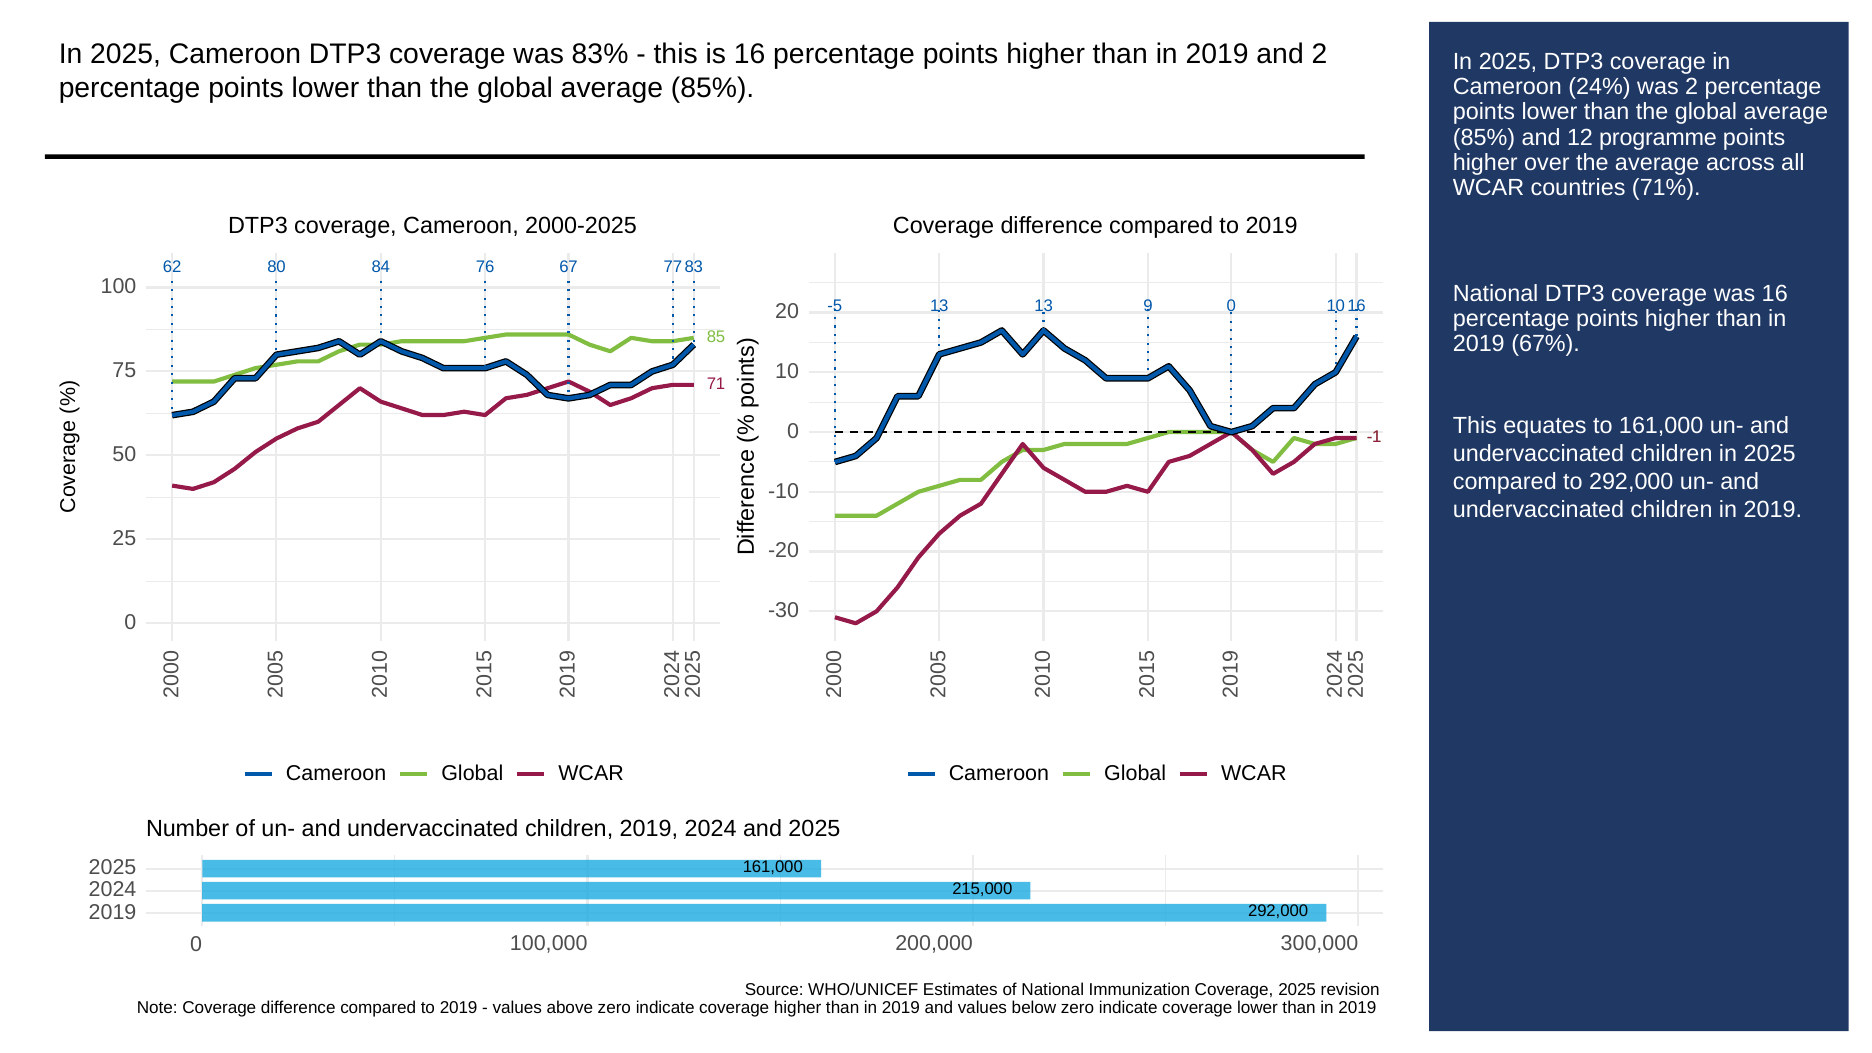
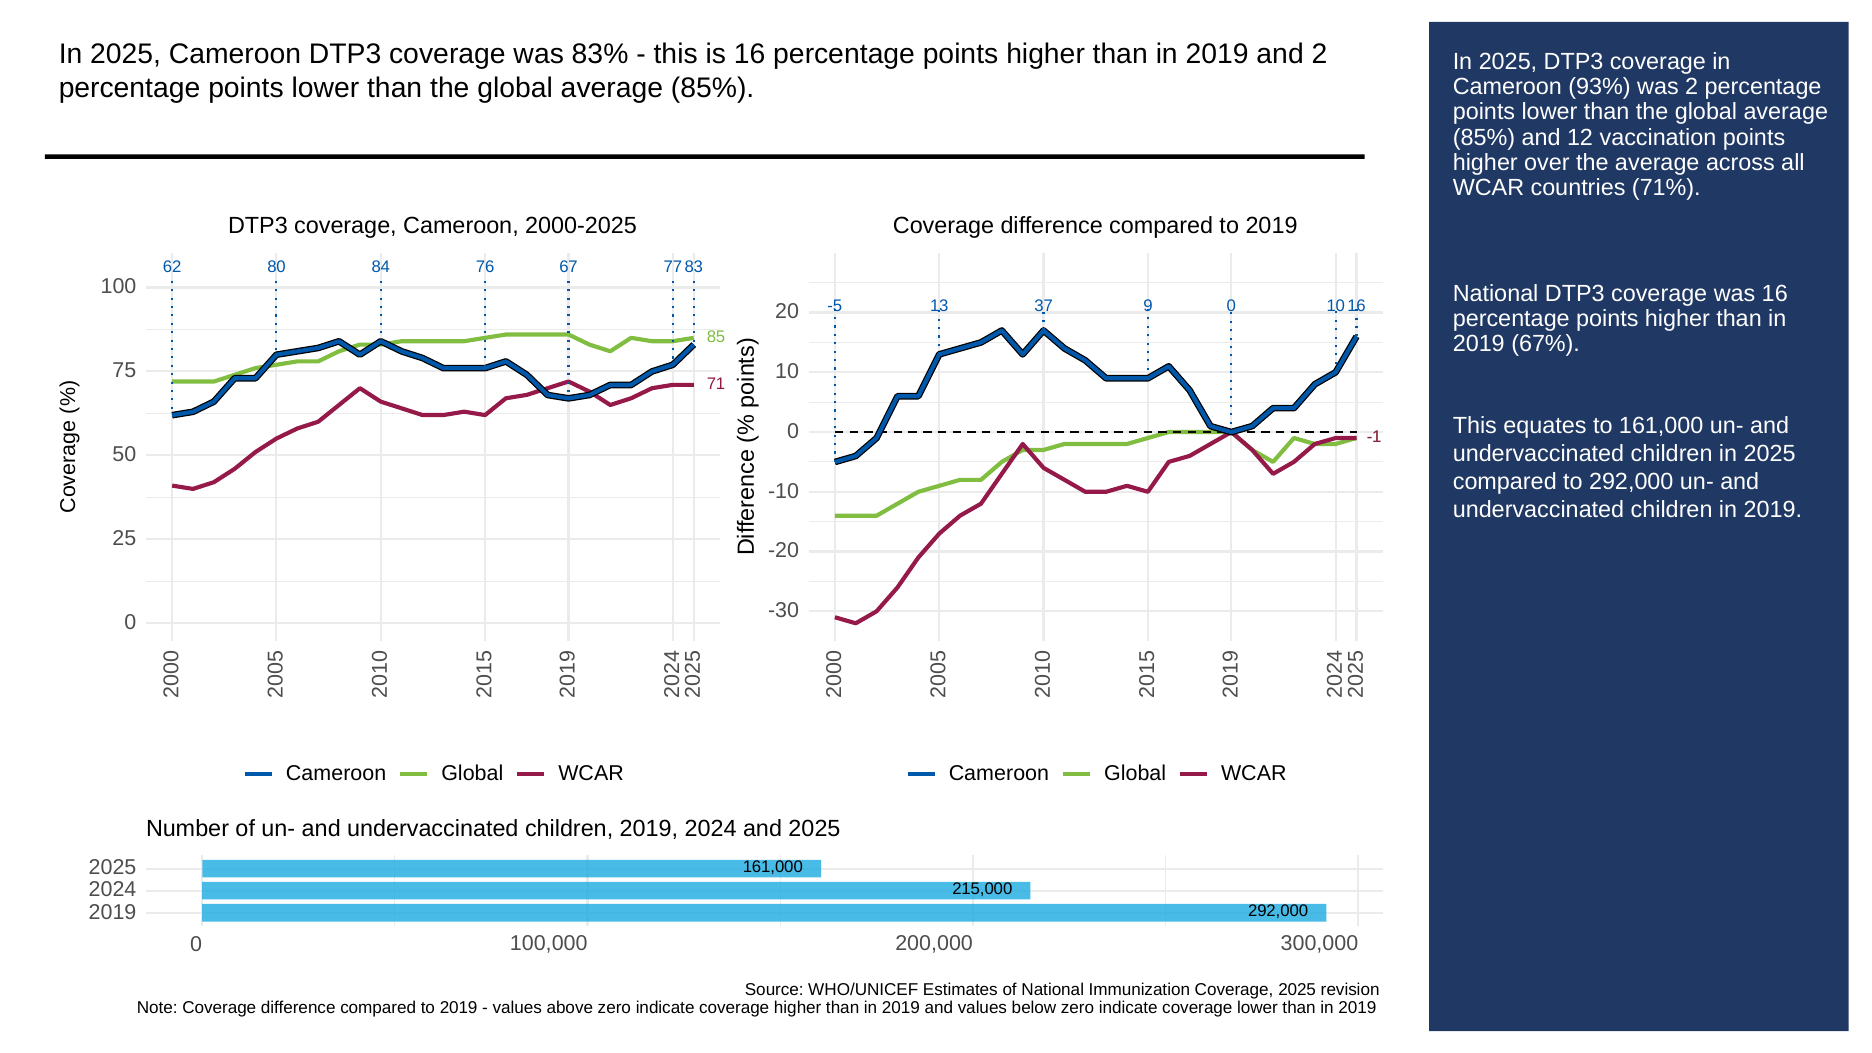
24%: 24% -> 93% (1600, 87)
programme: programme -> vaccination (1658, 137)
13 13: 13 -> 37 (1044, 306)
